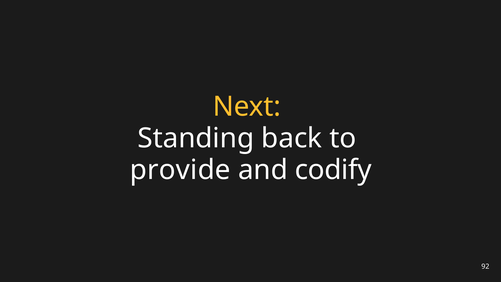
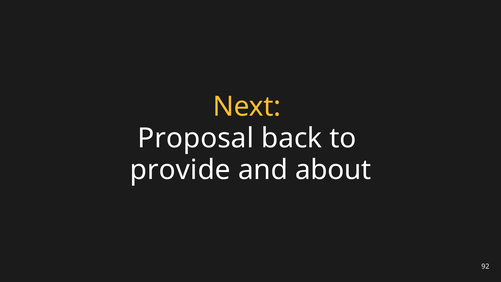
Standing: Standing -> Proposal (196, 138)
codify: codify -> about (333, 170)
